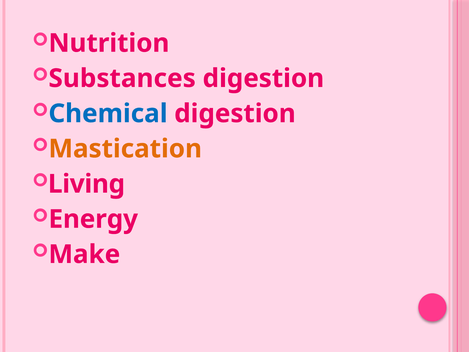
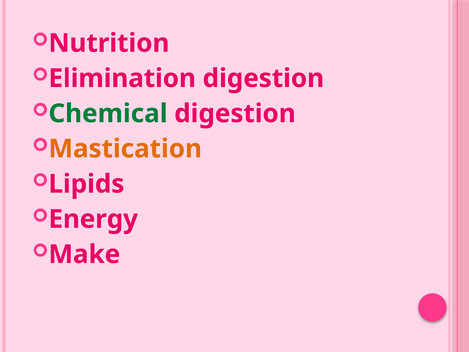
Substances: Substances -> Elimination (122, 78)
Chemical colour: blue -> green (108, 114)
Living: Living -> Lipids (86, 184)
